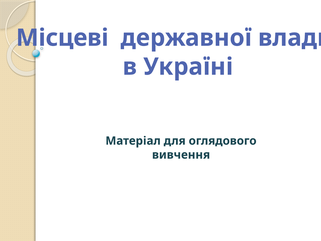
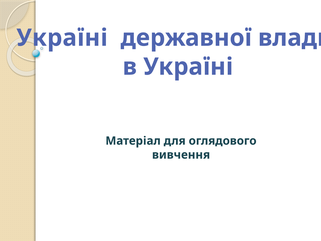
Місцеві: Місцеві -> Україні (62, 38)
